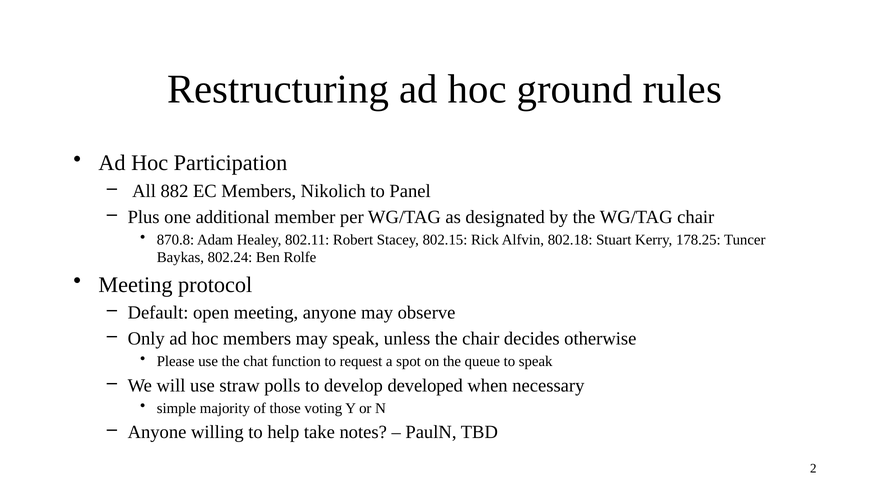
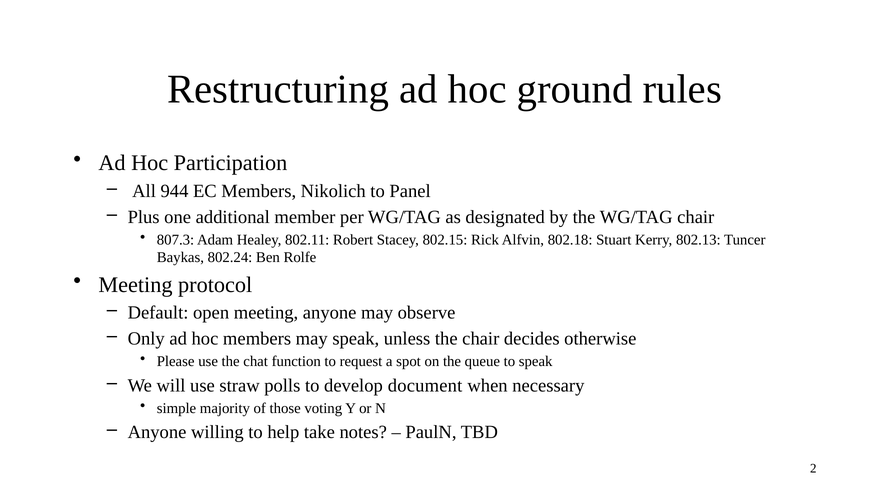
882: 882 -> 944 (174, 191)
870.8: 870.8 -> 807.3 (176, 239)
178.25: 178.25 -> 802.13 (698, 239)
developed: developed -> document (425, 385)
